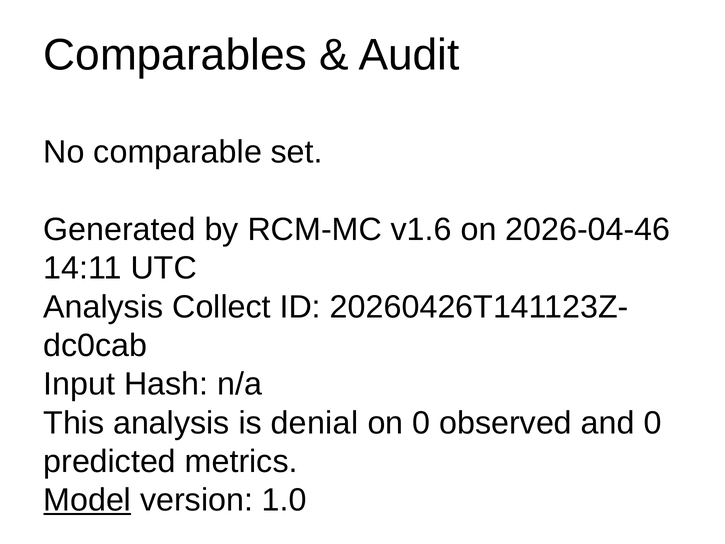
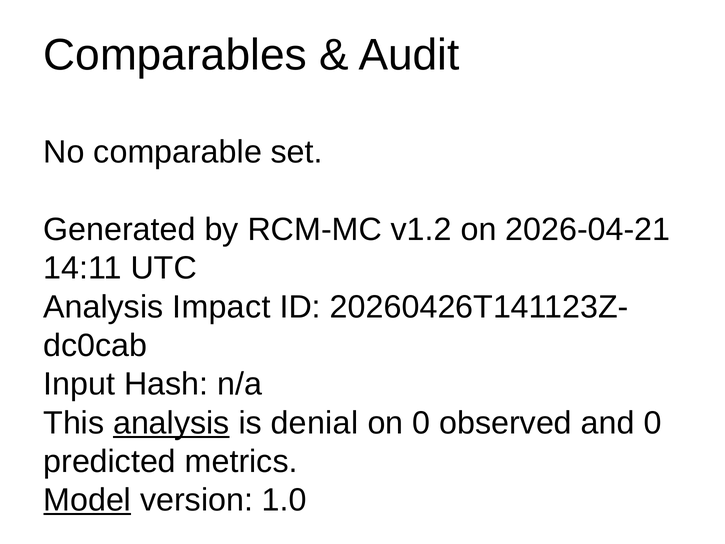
v1.6: v1.6 -> v1.2 (421, 229)
2026-04-46: 2026-04-46 -> 2026-04-21 (588, 229)
Collect: Collect -> Impact (221, 307)
analysis underline: none -> present (171, 423)
